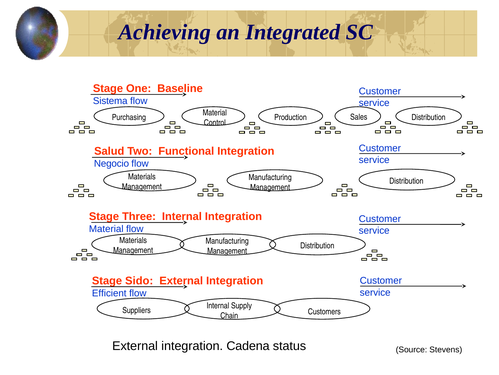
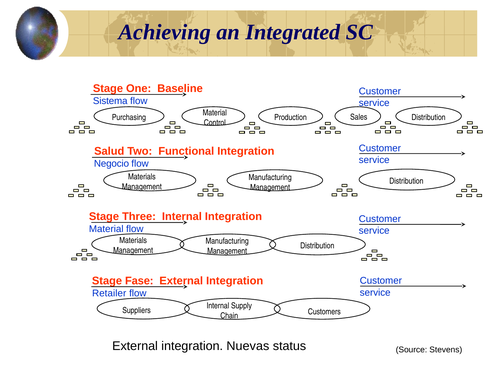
Sido: Sido -> Fase (139, 280)
Efficient: Efficient -> Retailer (109, 293)
Cadena: Cadena -> Nuevas (248, 345)
